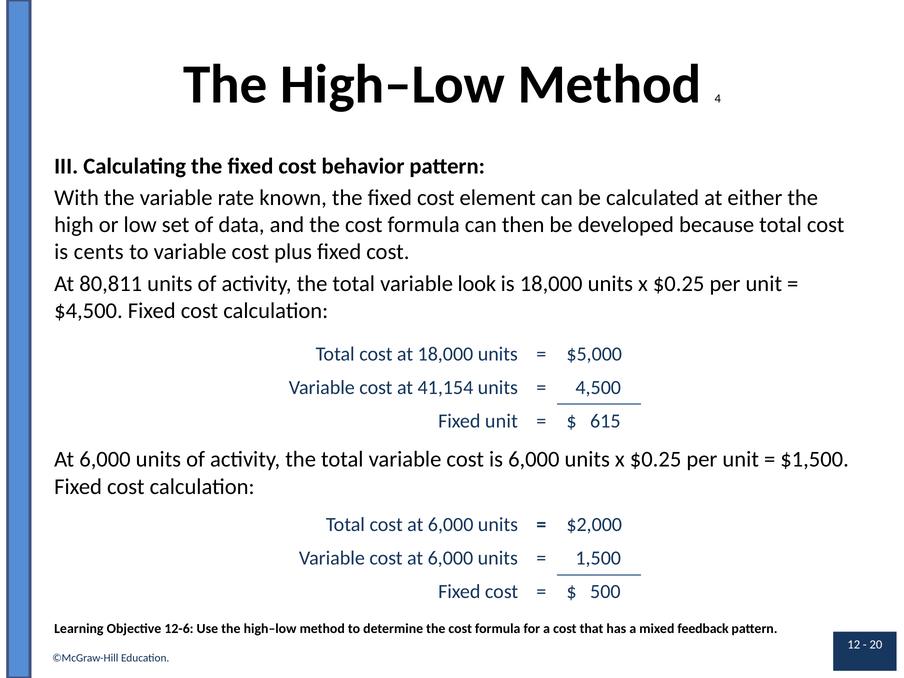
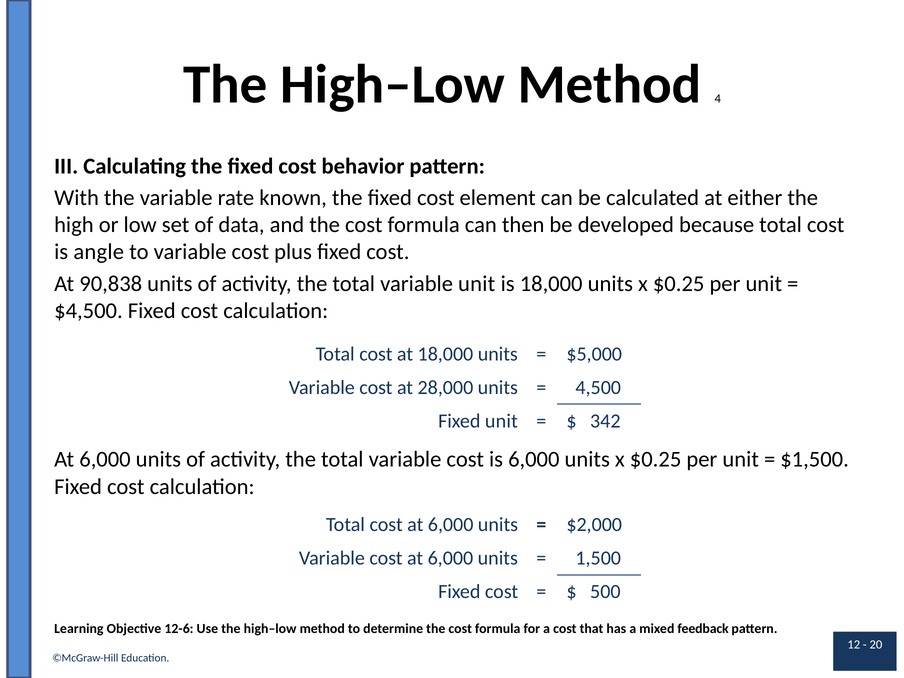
cents: cents -> angle (99, 252)
80,811: 80,811 -> 90,838 (111, 284)
variable look: look -> unit (477, 284)
41,154: 41,154 -> 28,000 (445, 388)
615: 615 -> 342 (605, 421)
